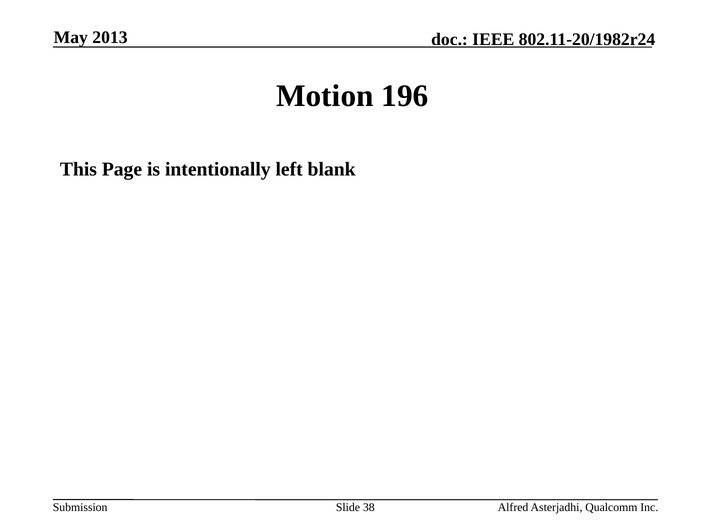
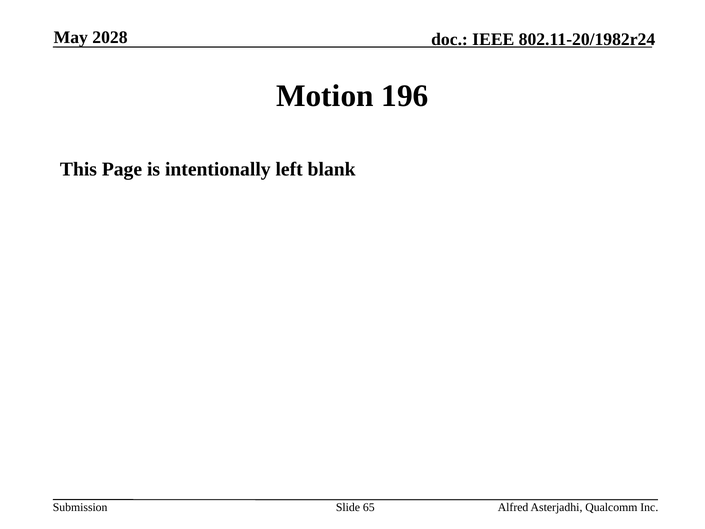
2013: 2013 -> 2028 (110, 37)
38: 38 -> 65 (369, 507)
